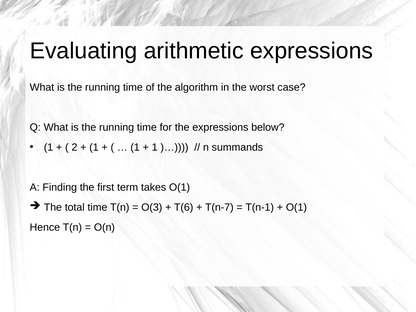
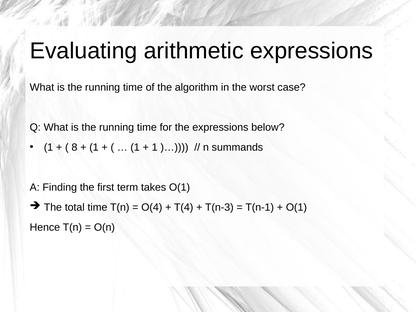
2: 2 -> 8 (74, 147)
O(3: O(3 -> O(4 (152, 207)
T(6: T(6 -> T(4 (184, 207)
T(n-7: T(n-7 -> T(n-3 (219, 207)
